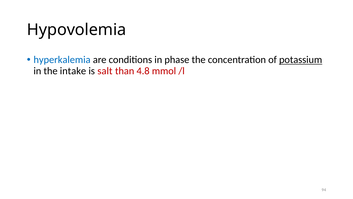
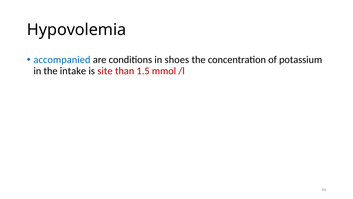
hyperkalemia: hyperkalemia -> accompanied (62, 60)
phase: phase -> shoes (177, 60)
potassium underline: present -> none (301, 60)
salt: salt -> site (105, 71)
4.8: 4.8 -> 1.5 (143, 71)
